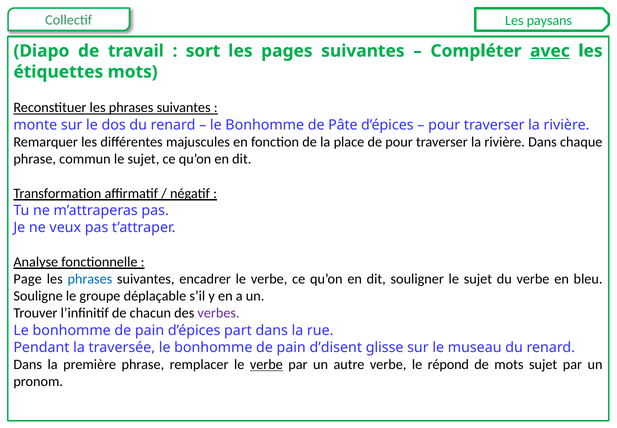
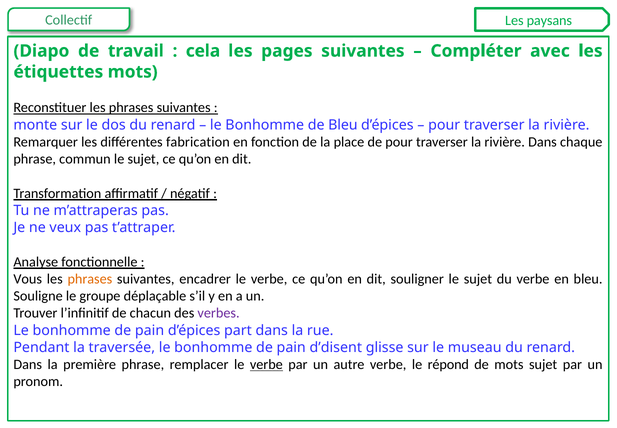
sort: sort -> cela (203, 51)
avec underline: present -> none (550, 51)
de Pâte: Pâte -> Bleu (343, 125)
majuscules: majuscules -> fabrication (198, 142)
Page: Page -> Vous (28, 279)
phrases colour: blue -> orange (90, 279)
